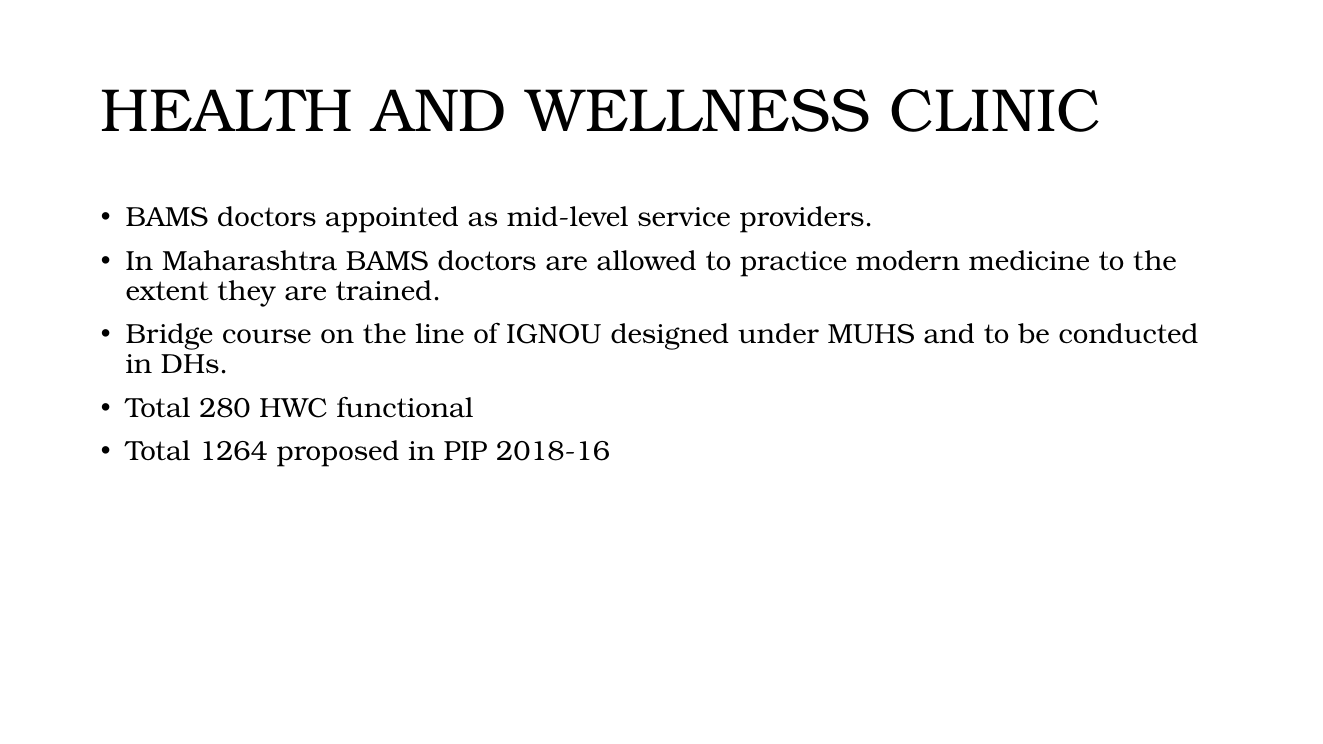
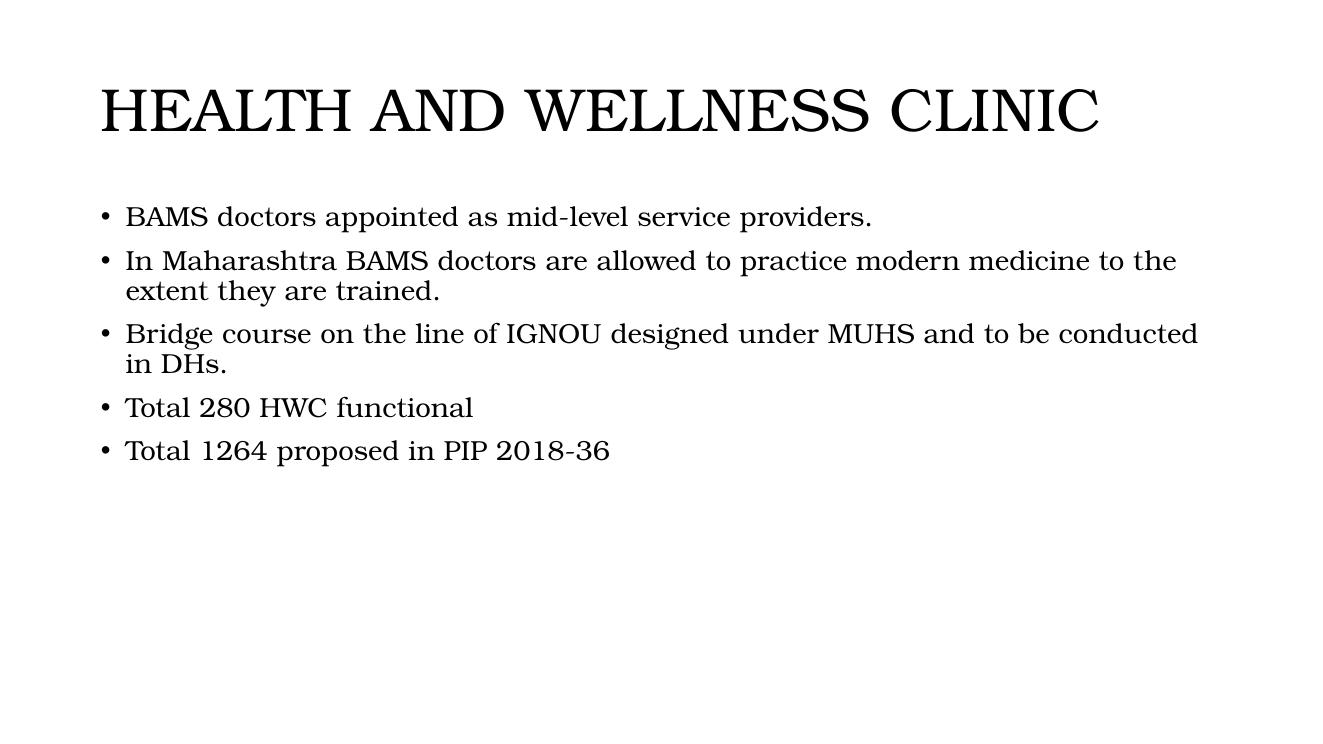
2018-16: 2018-16 -> 2018-36 (553, 452)
